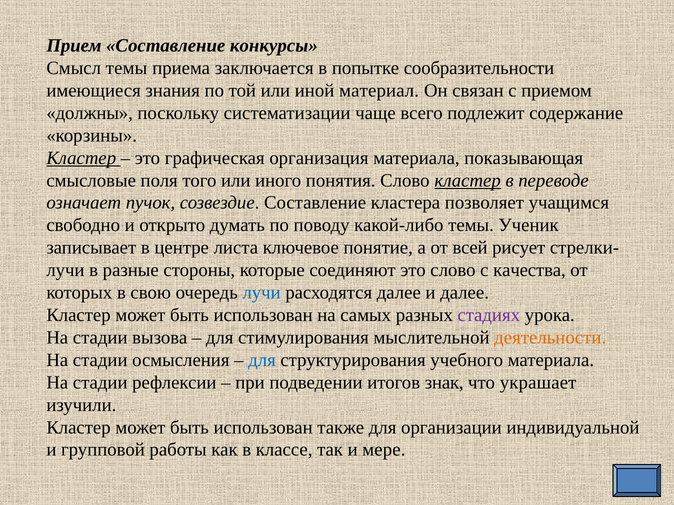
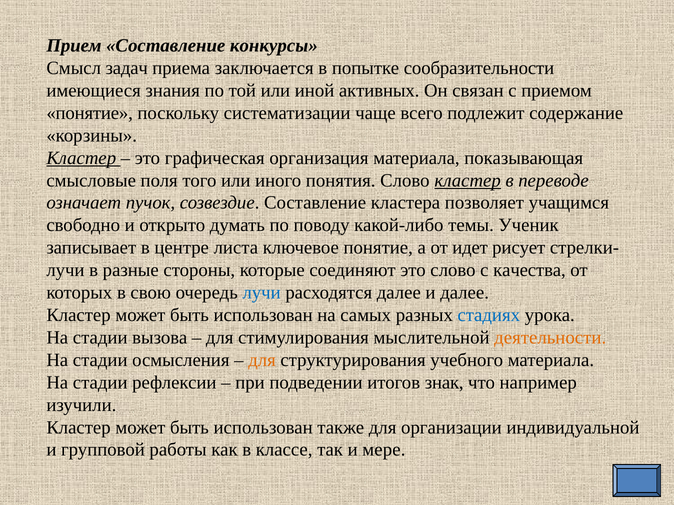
Смысл темы: темы -> задач (127, 68)
материал: материал -> активных (379, 91)
должны: должны -> понятие (90, 113)
всей: всей -> идет (470, 248)
стадиях colour: purple -> blue (489, 315)
для colour: blue -> orange (262, 360)
украшает: украшает -> например (538, 383)
